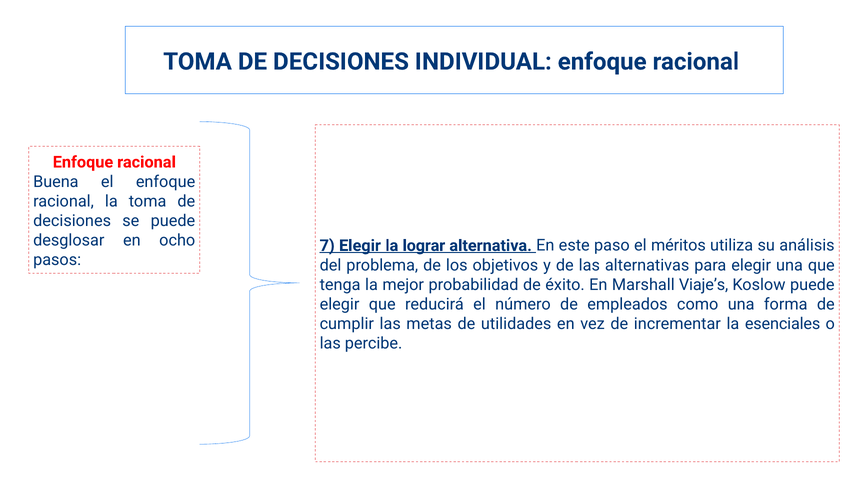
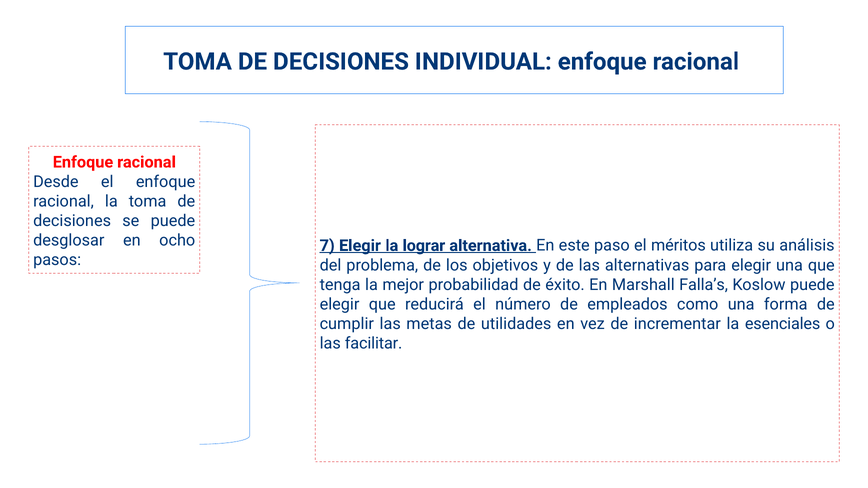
Buena: Buena -> Desde (56, 182)
Viaje’s: Viaje’s -> Falla’s (704, 285)
percibe: percibe -> facilitar (374, 343)
